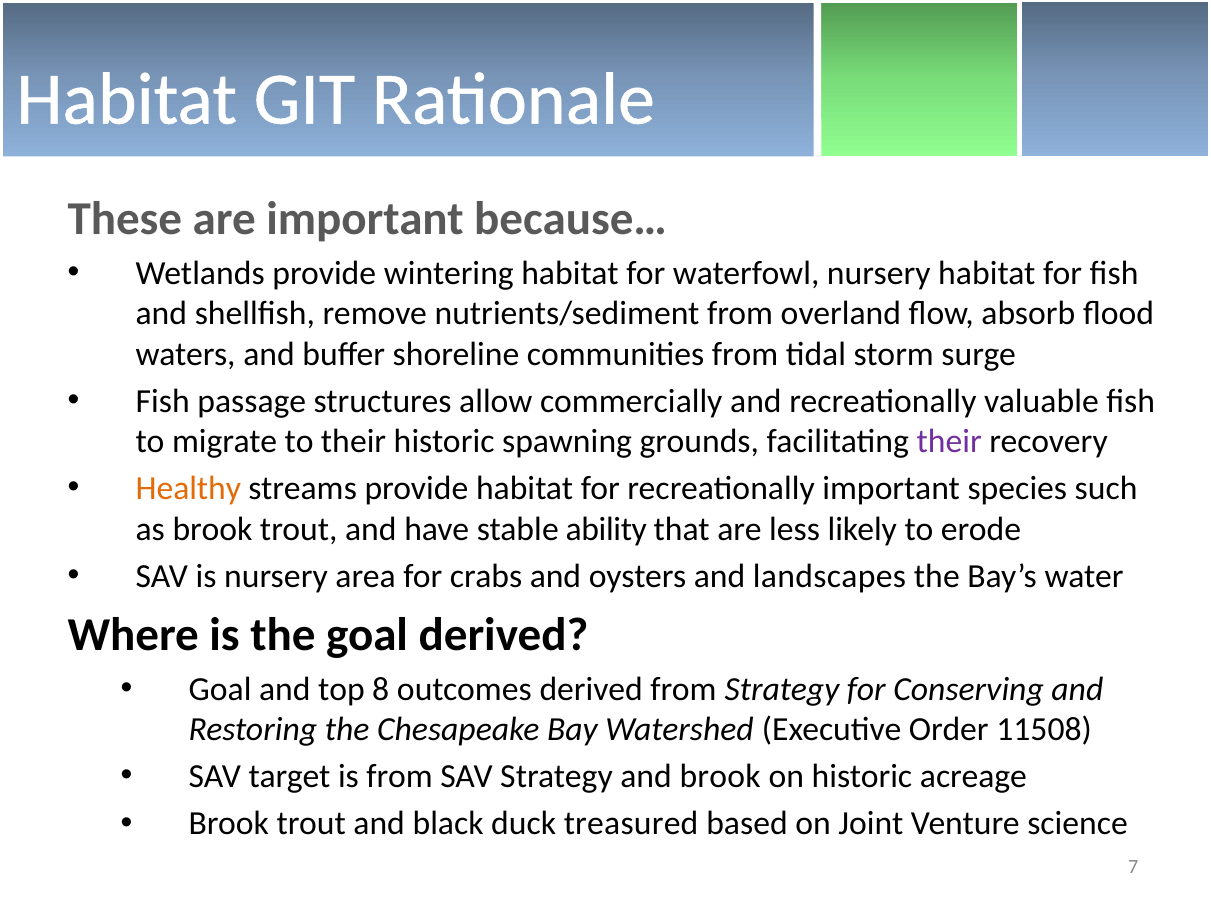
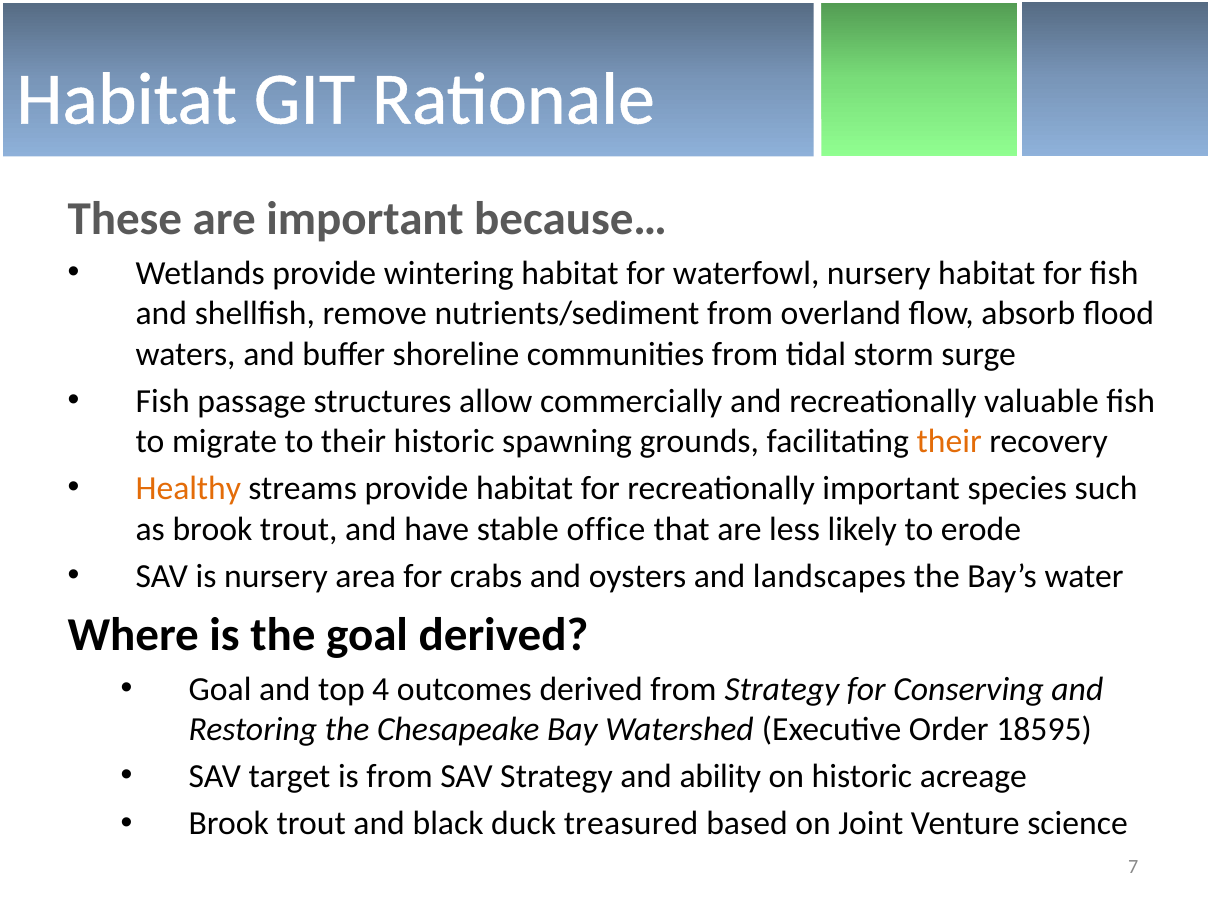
their colour: purple -> orange (949, 442)
ability: ability -> office (606, 529)
8: 8 -> 4 (381, 689)
11508: 11508 -> 18595 (1044, 730)
and brook: brook -> ability (720, 777)
